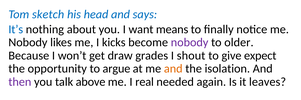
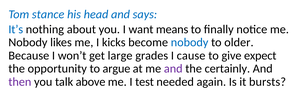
sketch: sketch -> stance (48, 14)
nobody colour: purple -> blue (190, 43)
draw: draw -> large (120, 56)
shout: shout -> cause (191, 56)
and colour: orange -> purple (173, 69)
isolation: isolation -> certainly (227, 69)
real: real -> test (145, 82)
leaves: leaves -> bursts (268, 82)
